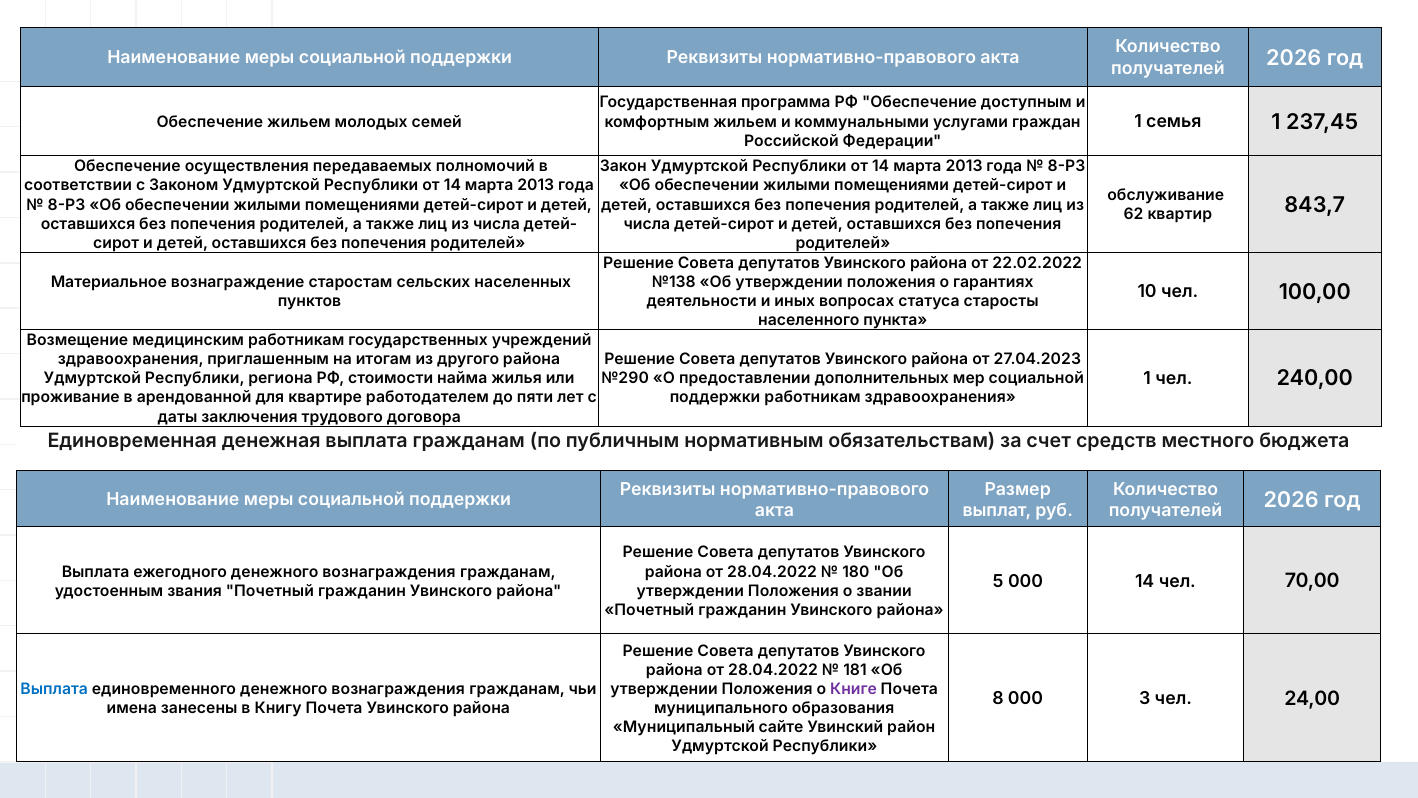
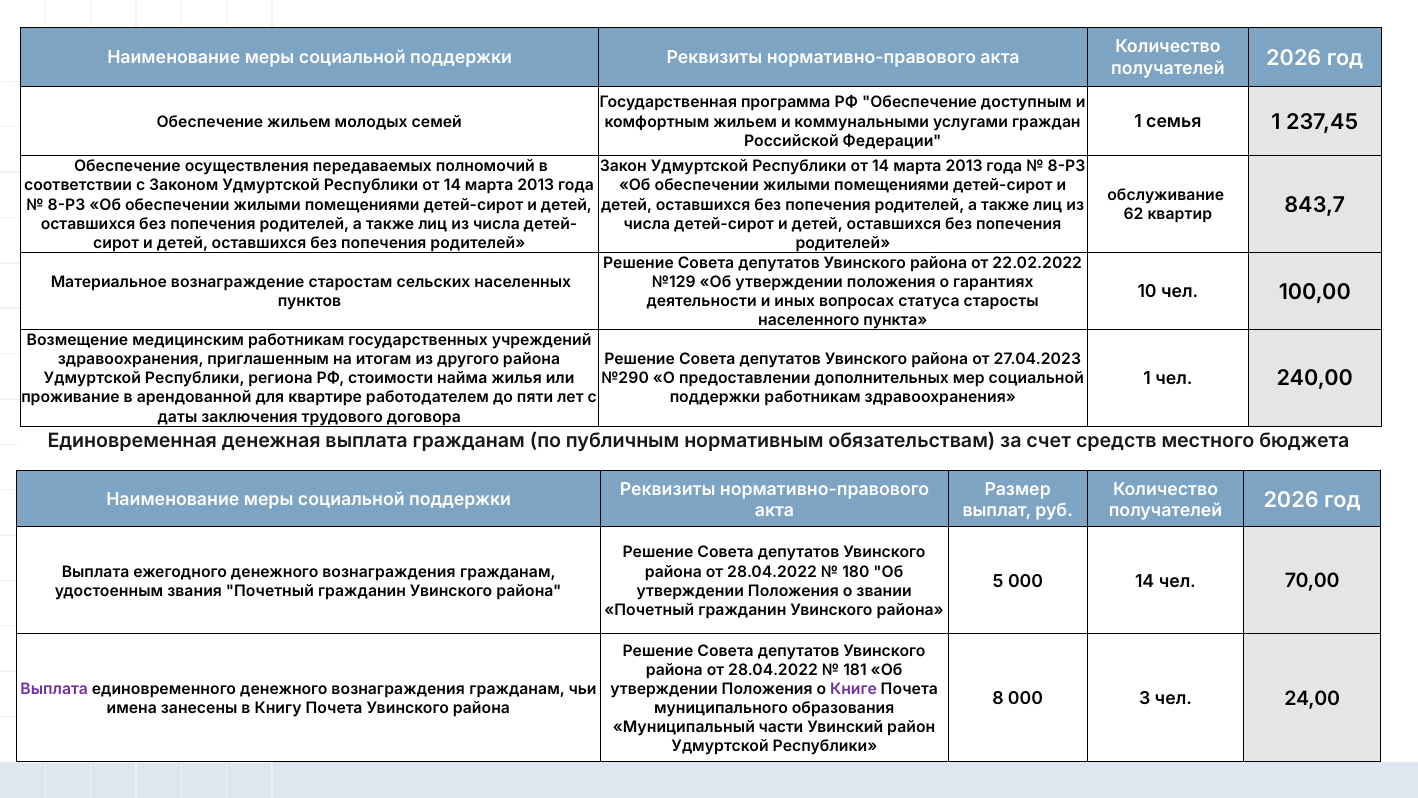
№138: №138 -> №129 (674, 282)
Выплата colour: blue -> purple (54, 689)
сайте: сайте -> части (781, 727)
